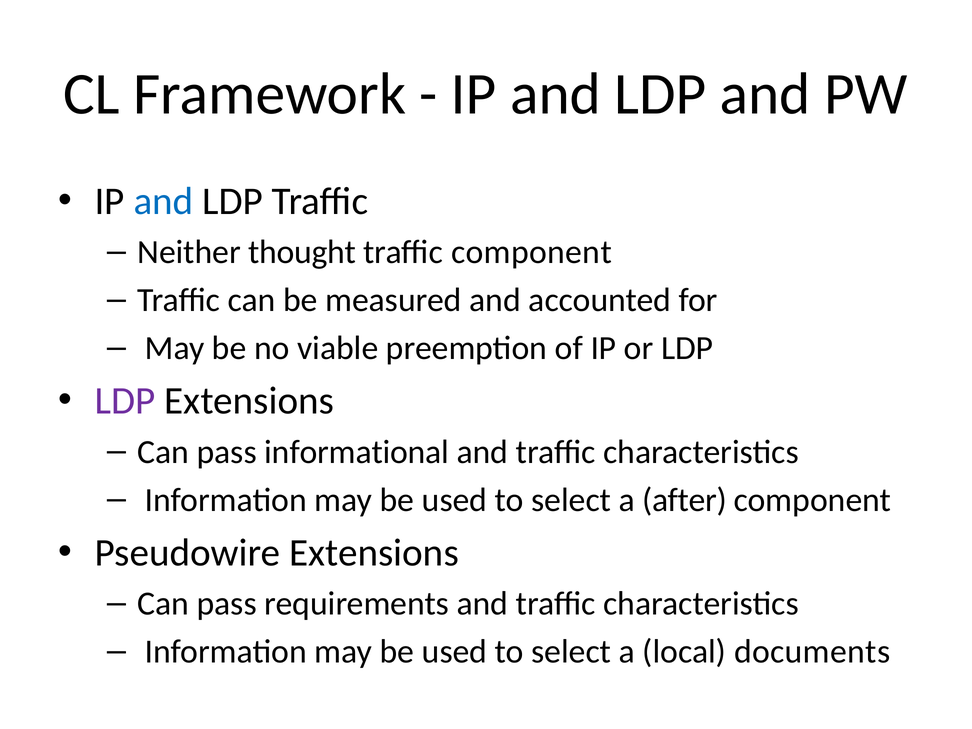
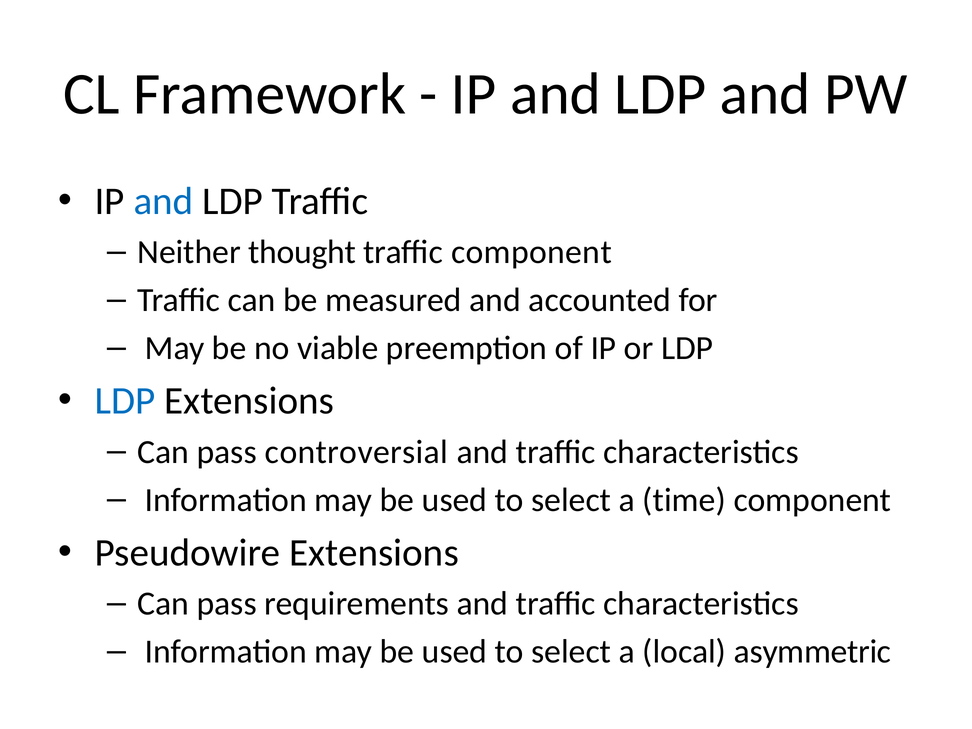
LDP colour: purple -> blue (125, 401)
informational: informational -> controversial (357, 452)
after: after -> time (684, 500)
documents: documents -> asymmetric (813, 652)
